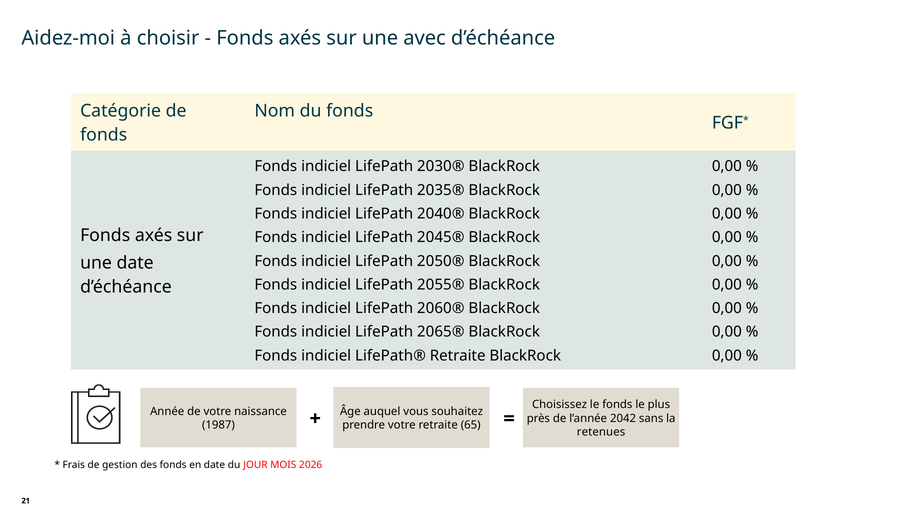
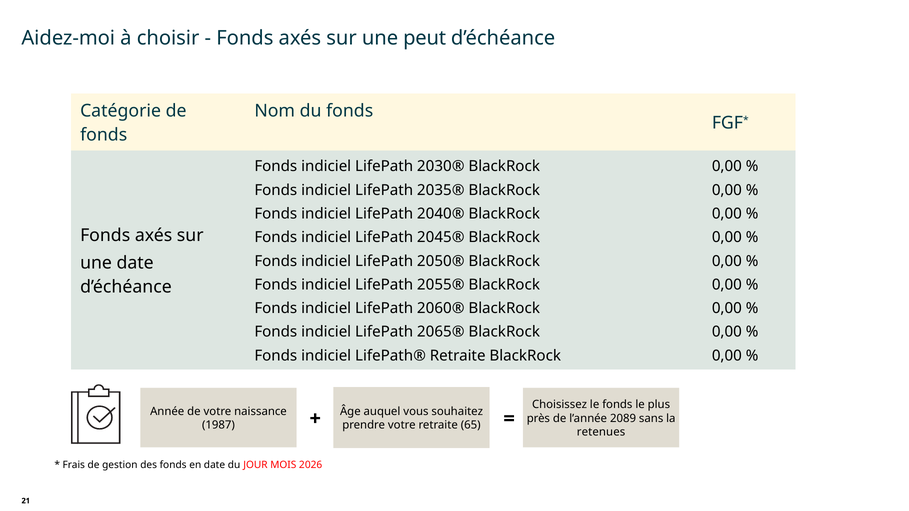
avec: avec -> peut (425, 38)
2042: 2042 -> 2089 (623, 419)
